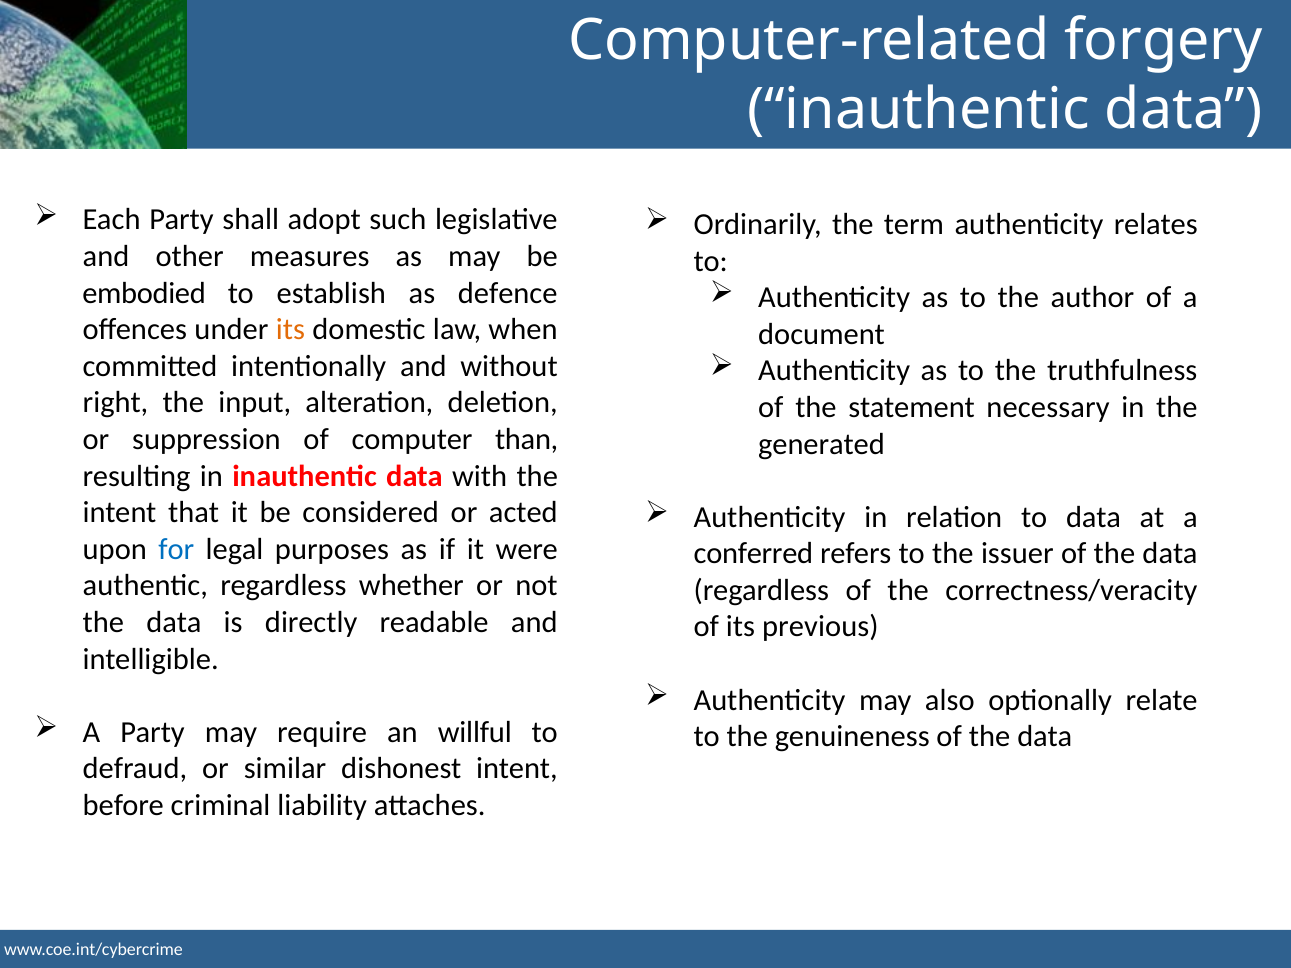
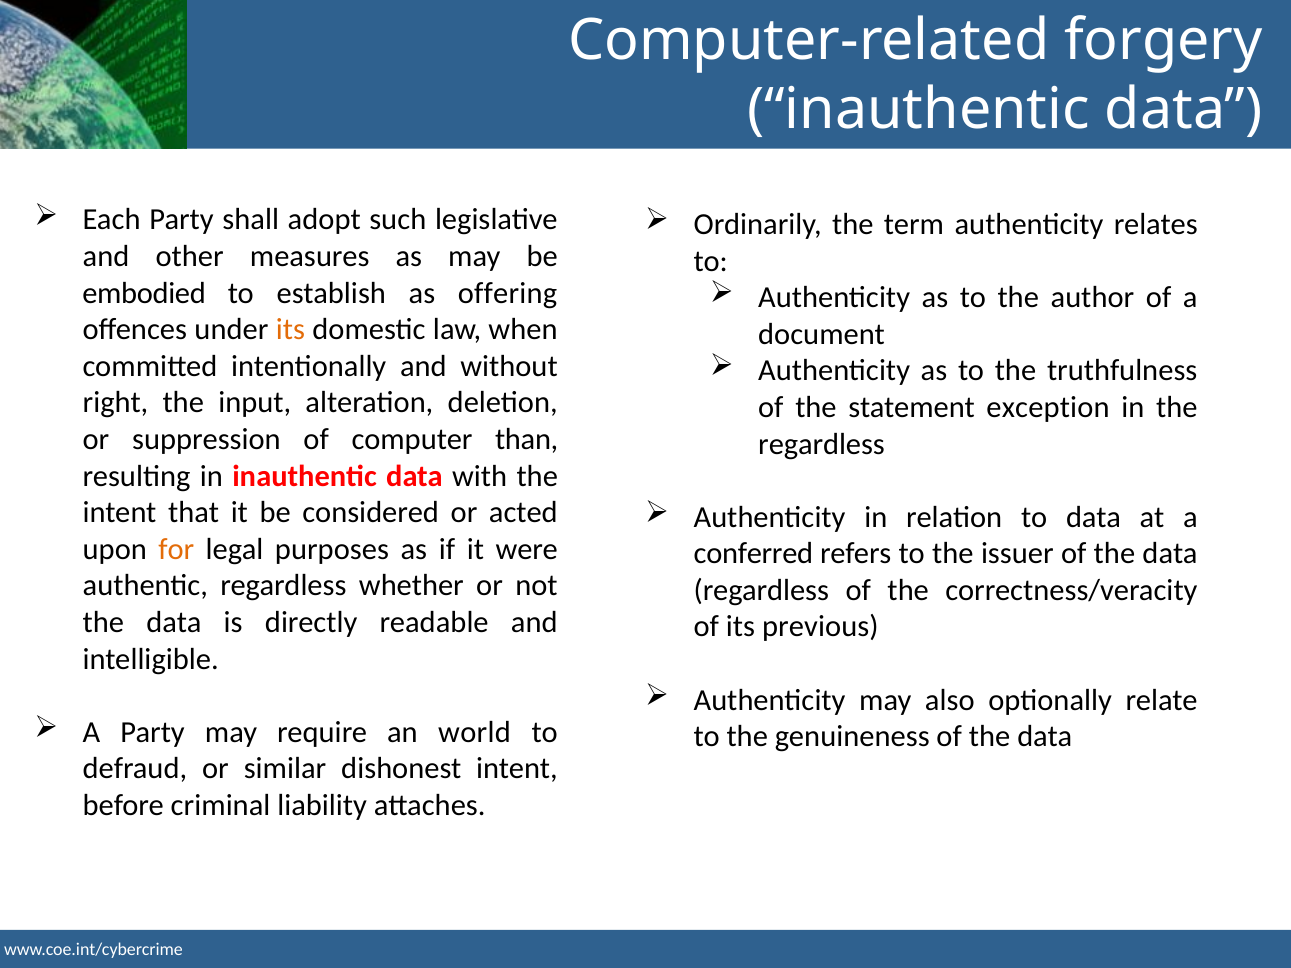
defence: defence -> offering (508, 293)
necessary: necessary -> exception (1048, 407)
generated: generated -> regardless (822, 444)
for colour: blue -> orange (176, 549)
willful: willful -> world (475, 732)
